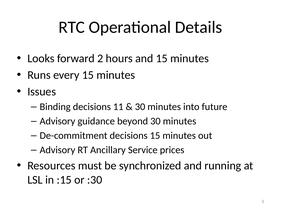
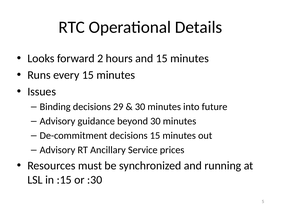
11: 11 -> 29 (118, 107)
